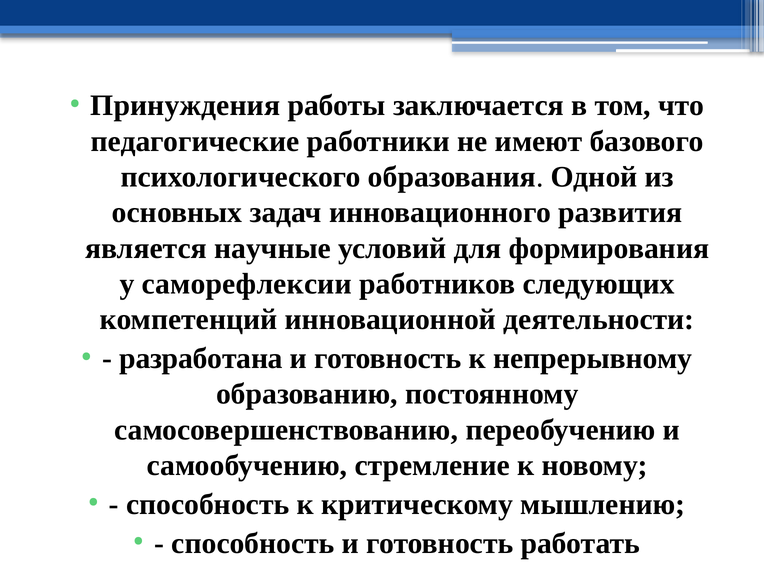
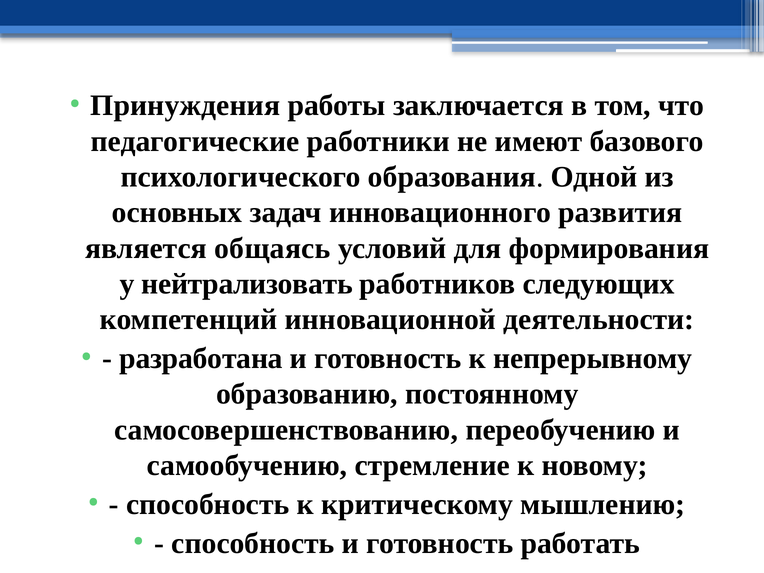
научные: научные -> общаясь (272, 248)
саморефлексии: саморефлексии -> нейтрализовать (247, 284)
